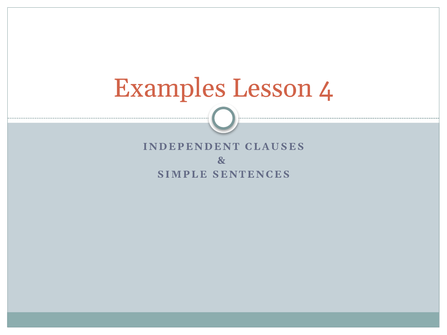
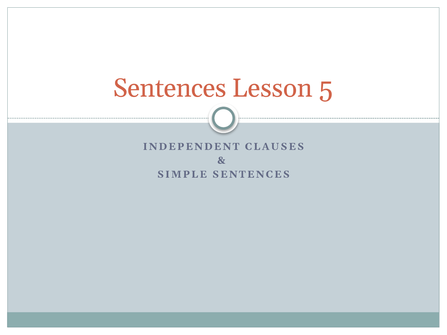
Examples: Examples -> Sentences (170, 88)
4: 4 -> 5 (326, 88)
